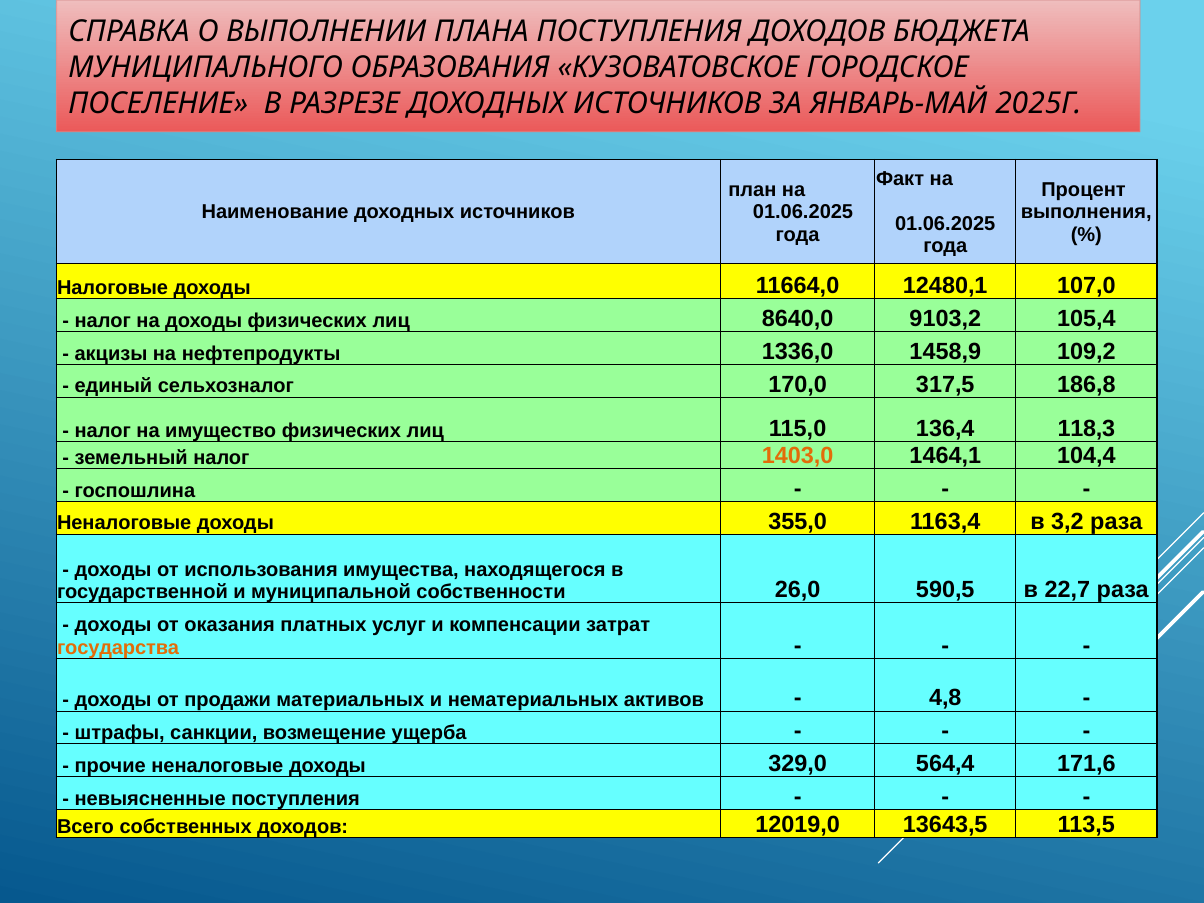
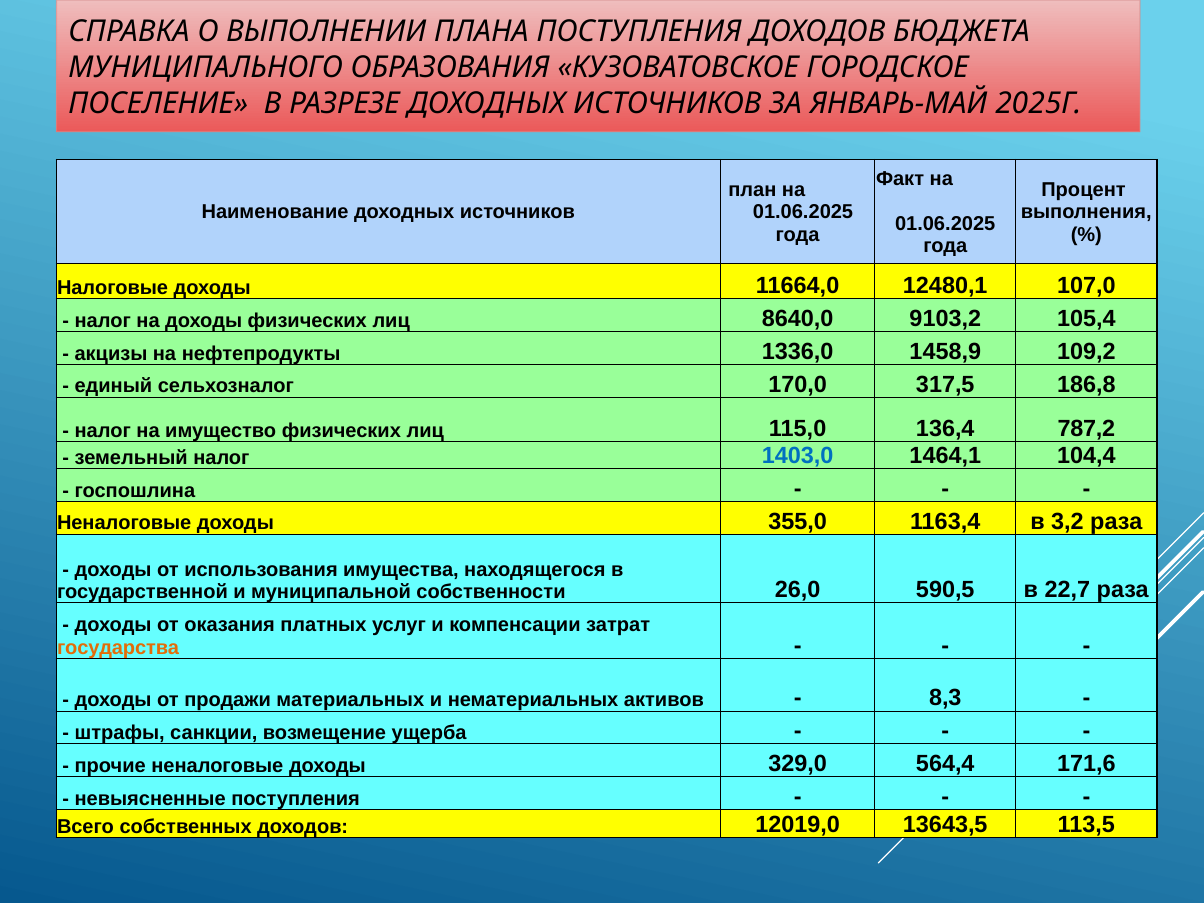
118,3: 118,3 -> 787,2 (1086, 429)
1403,0 colour: orange -> blue (798, 456)
4,8: 4,8 -> 8,3 (945, 698)
